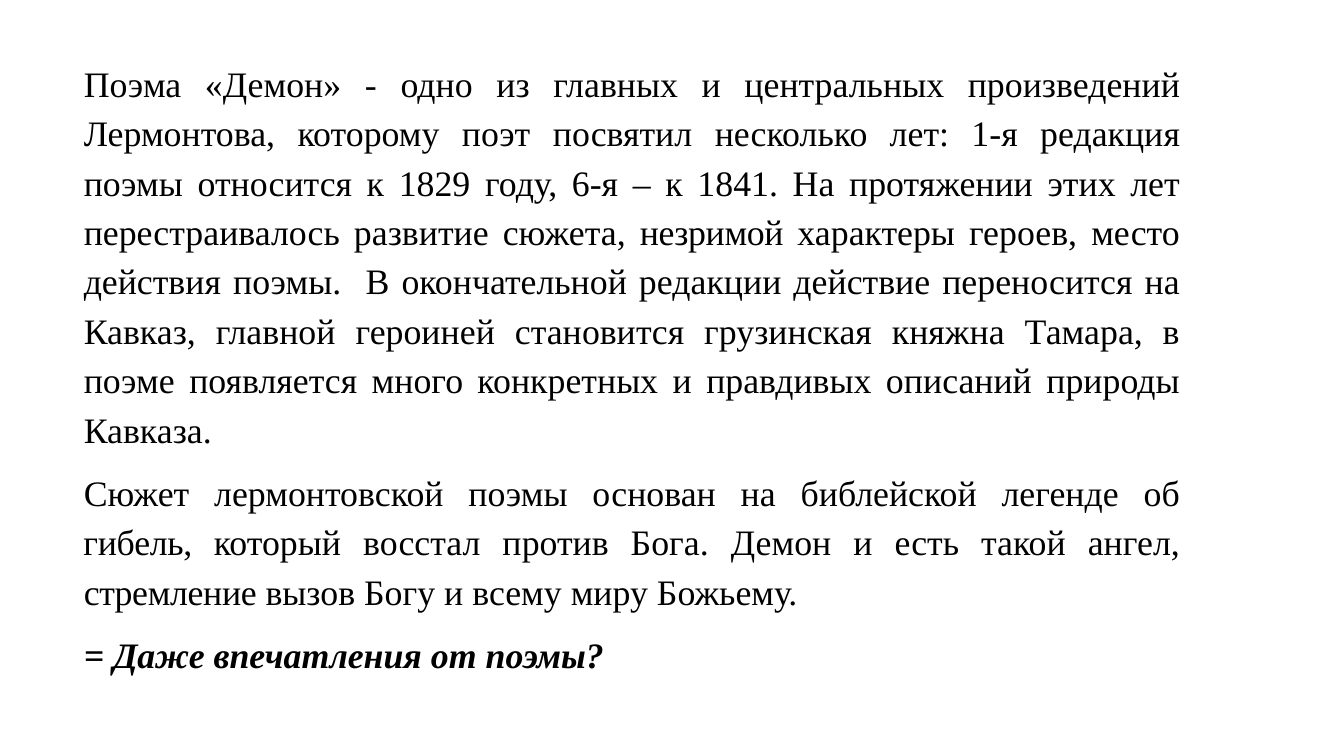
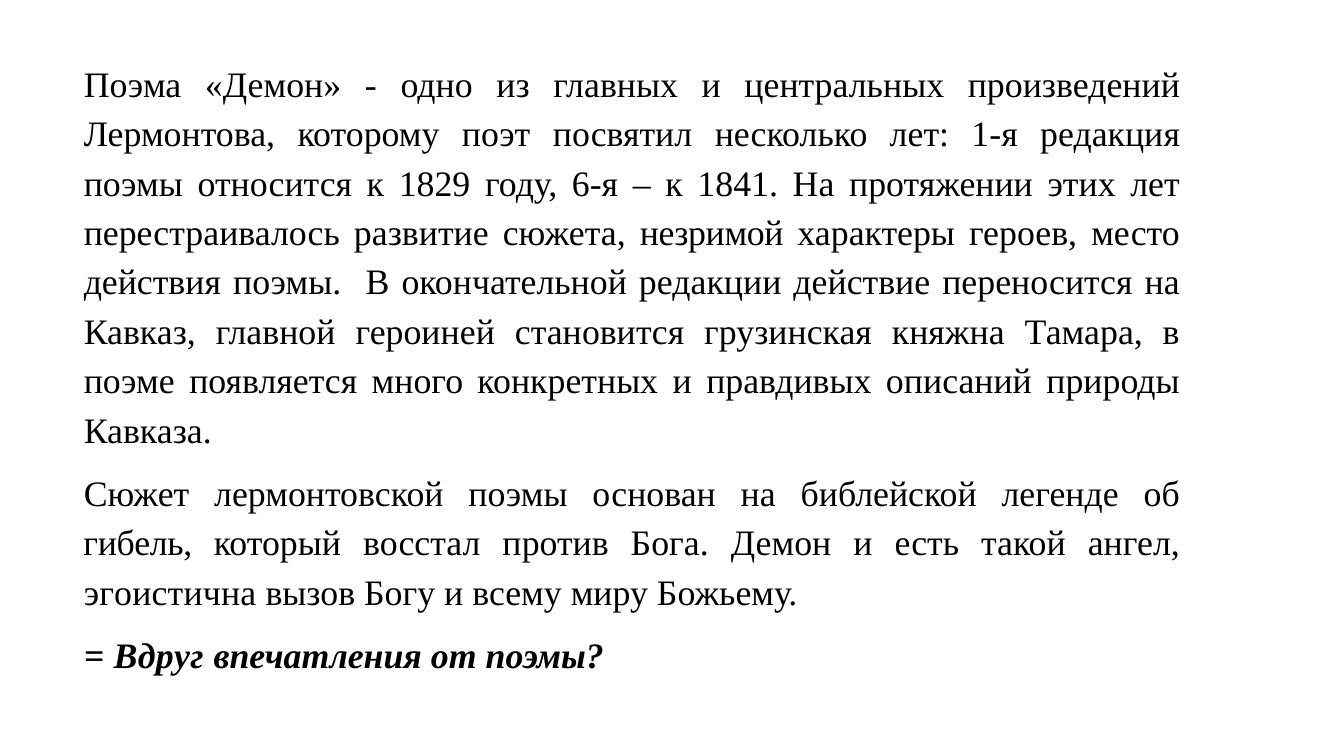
стремление: стремление -> эгоистична (170, 593)
Даже: Даже -> Вдруг (159, 656)
